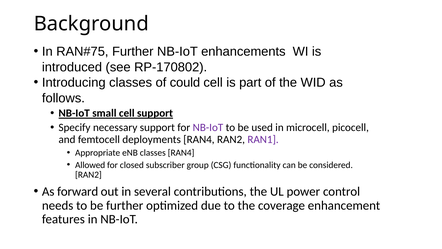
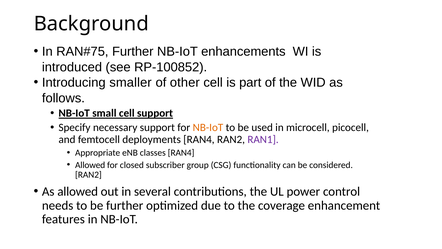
RP-170802: RP-170802 -> RP-100852 (171, 67)
Introducing classes: classes -> smaller (131, 83)
could: could -> other (185, 83)
NB-IoT colour: purple -> orange (208, 127)
As forward: forward -> allowed (78, 191)
